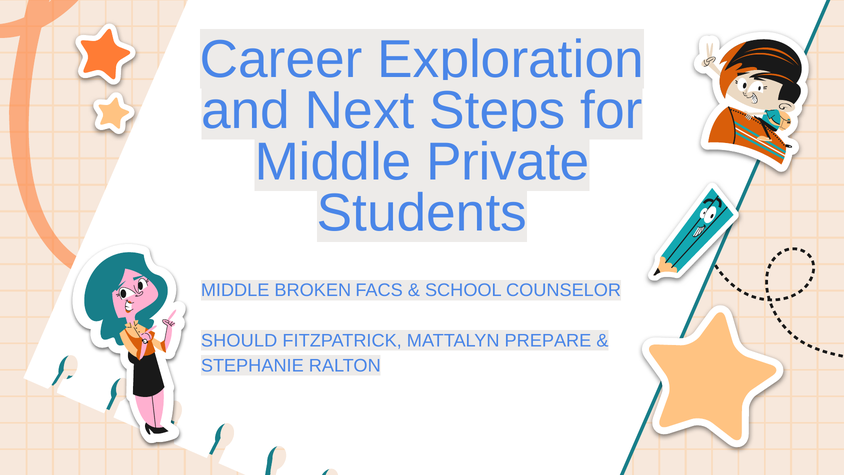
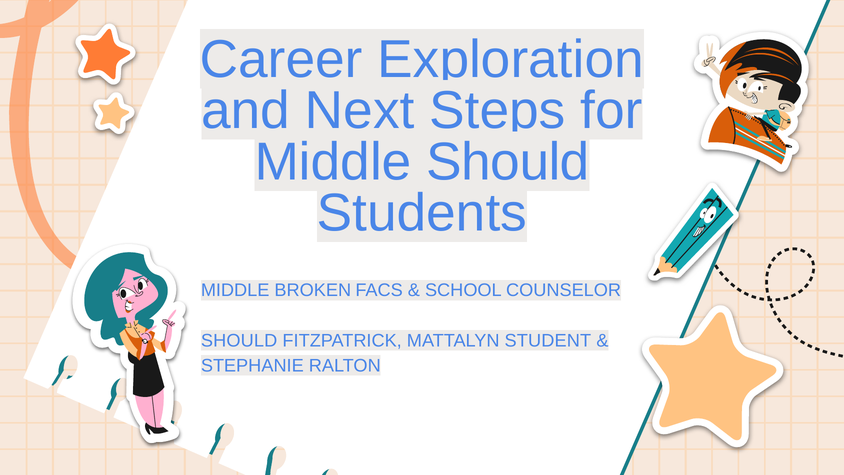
Middle Private: Private -> Should (508, 162)
PREPARE: PREPARE -> STUDENT (548, 340)
